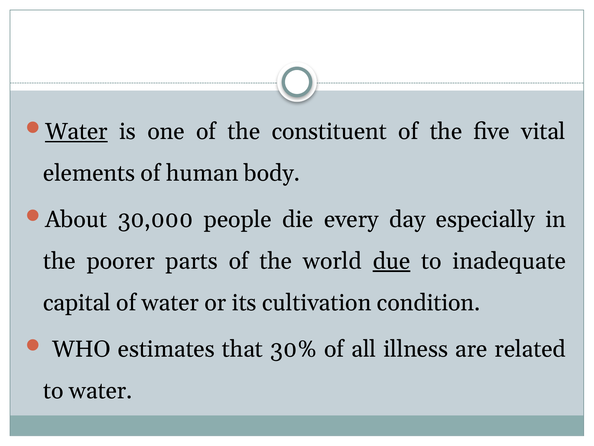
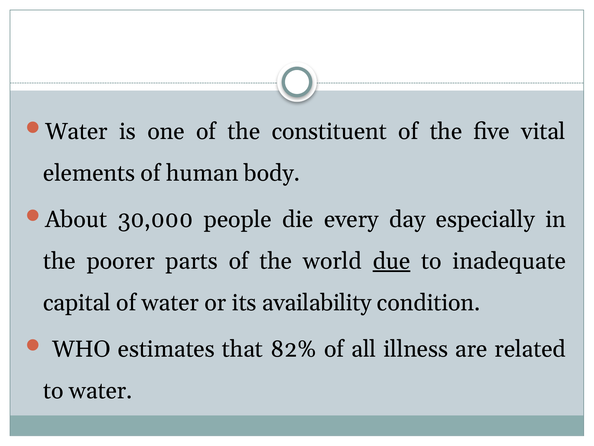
Water underline: present -> none (76, 131)
cultivation: cultivation -> availability (317, 303)
30%: 30% -> 82% (293, 349)
